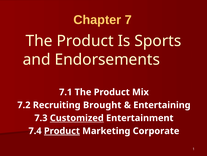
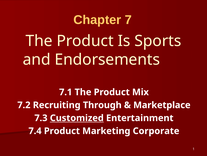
Brought: Brought -> Through (102, 105)
Entertaining: Entertaining -> Marketplace (162, 105)
Product underline: present -> none (62, 130)
